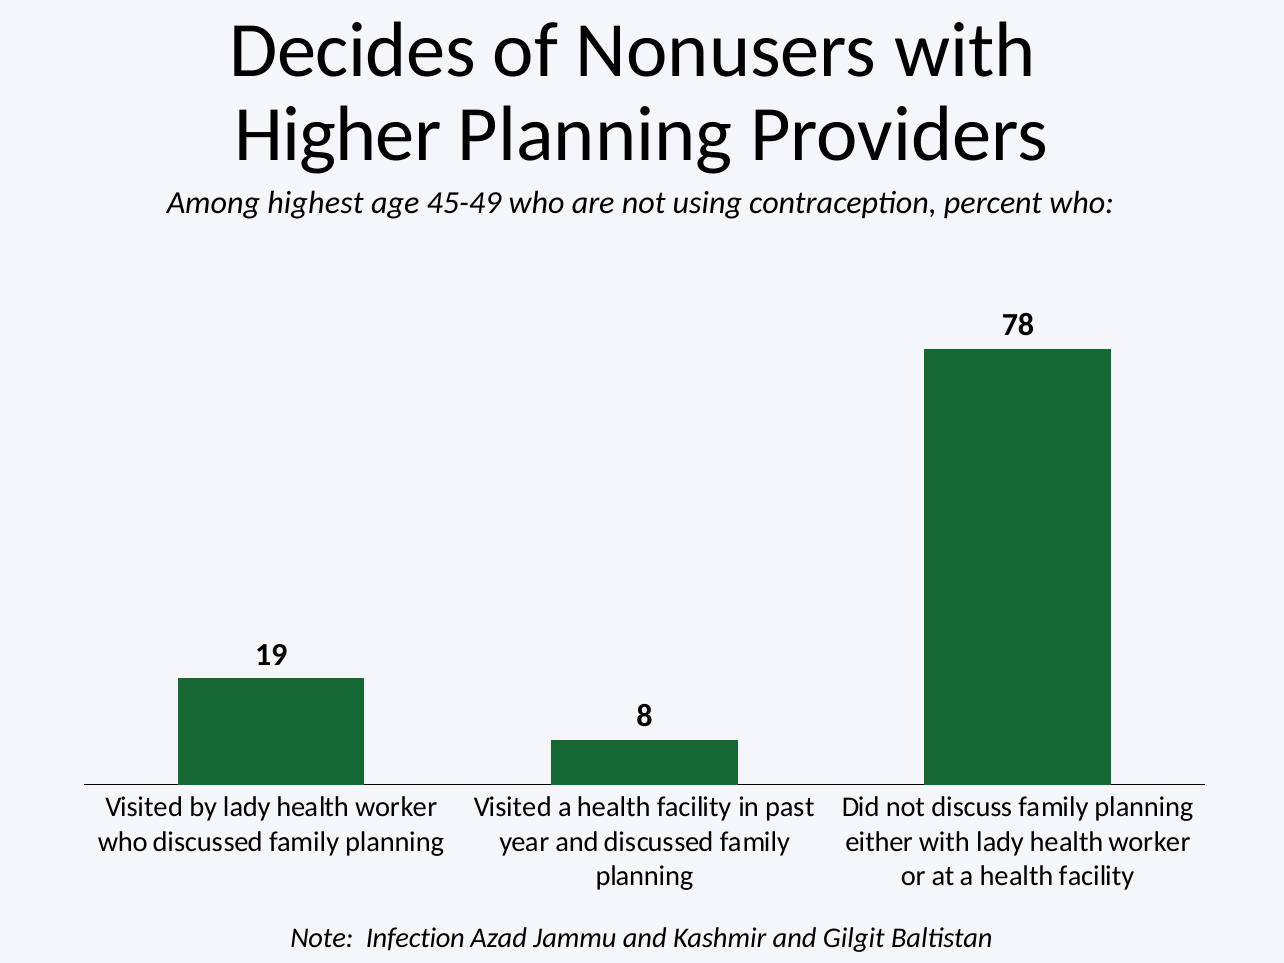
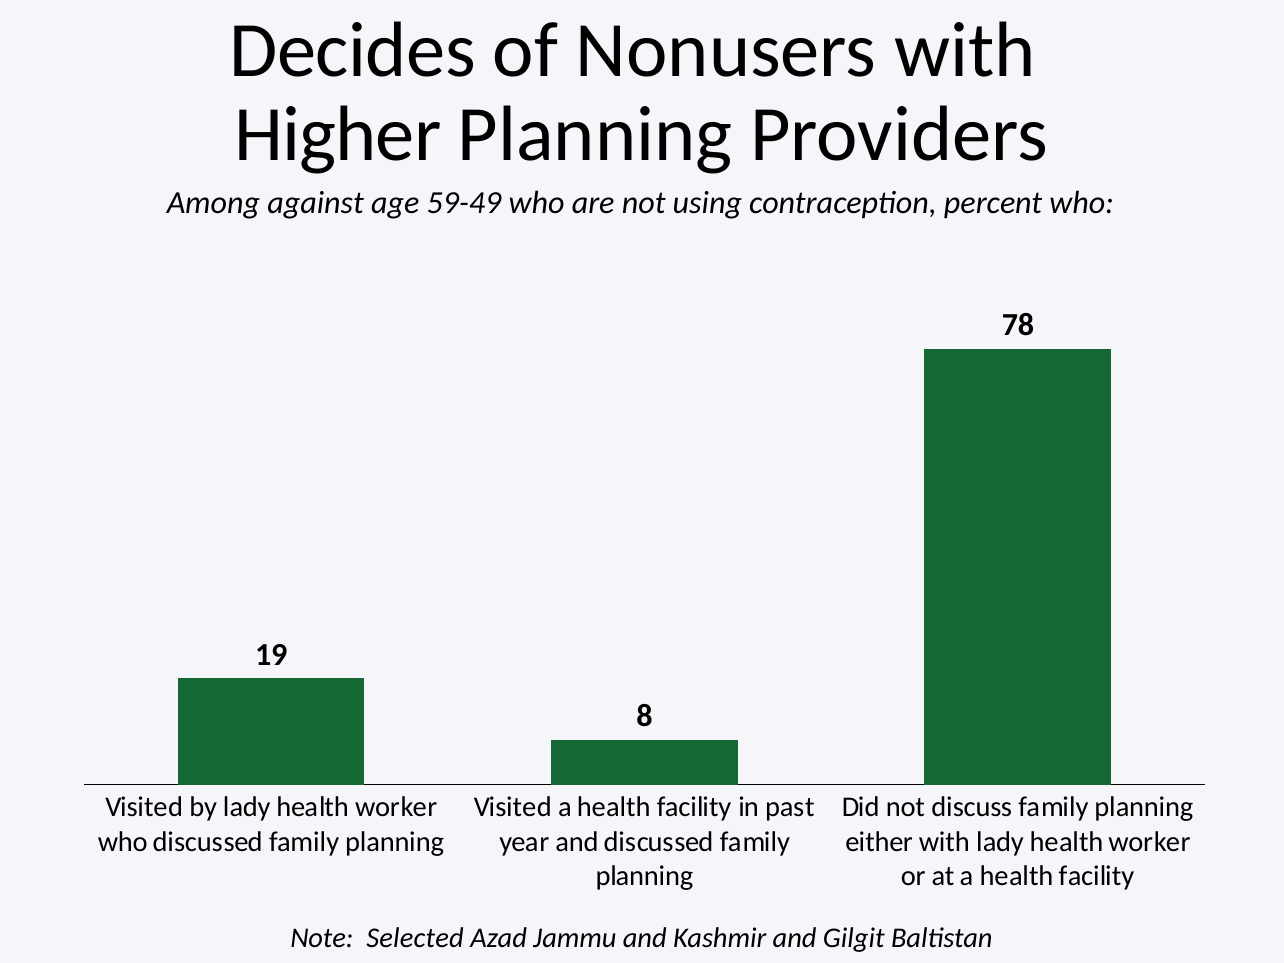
highest: highest -> against (316, 203)
45-49: 45-49 -> 59-49 (464, 203)
Infection: Infection -> Selected (415, 938)
